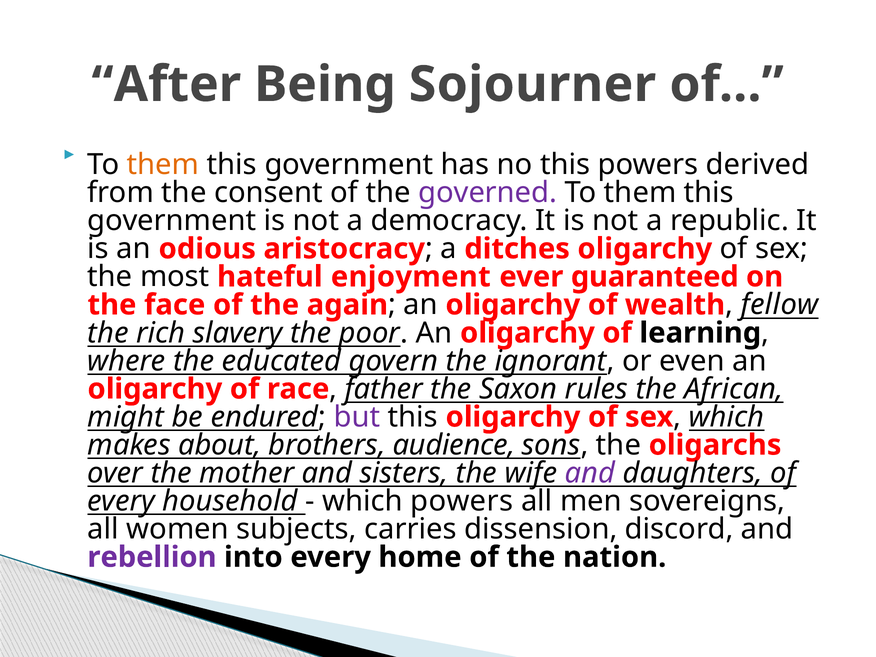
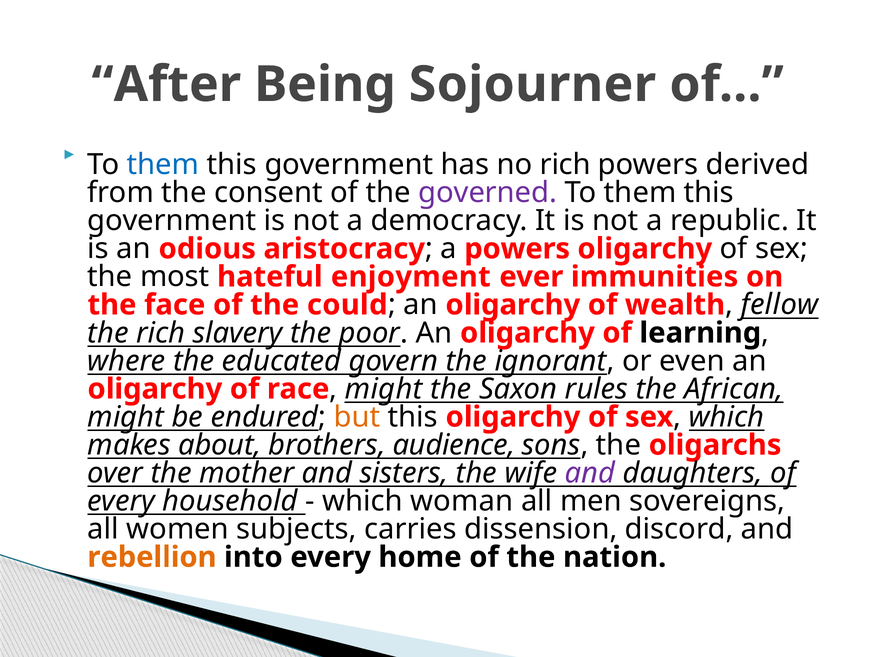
them colour: orange -> blue (163, 165)
no this: this -> rich (565, 165)
a ditches: ditches -> powers (517, 249)
guaranteed: guaranteed -> immunities (655, 277)
again: again -> could (347, 305)
father: father -> might (384, 389)
but colour: purple -> orange (357, 417)
which powers: powers -> woman (462, 501)
rebellion colour: purple -> orange (152, 557)
